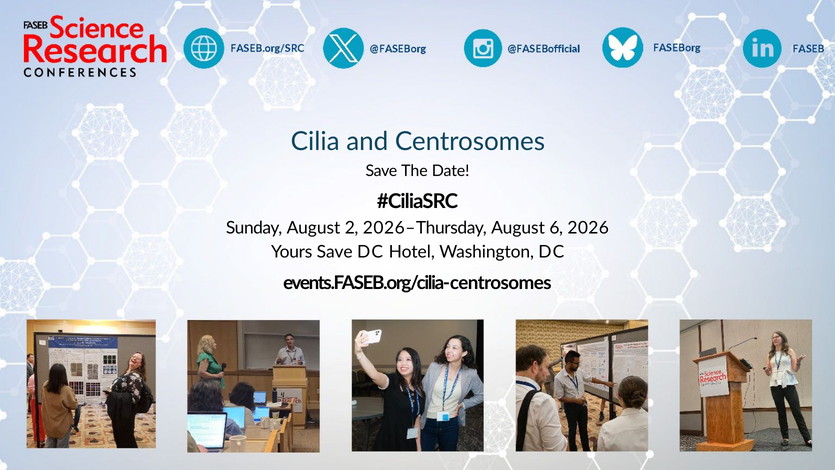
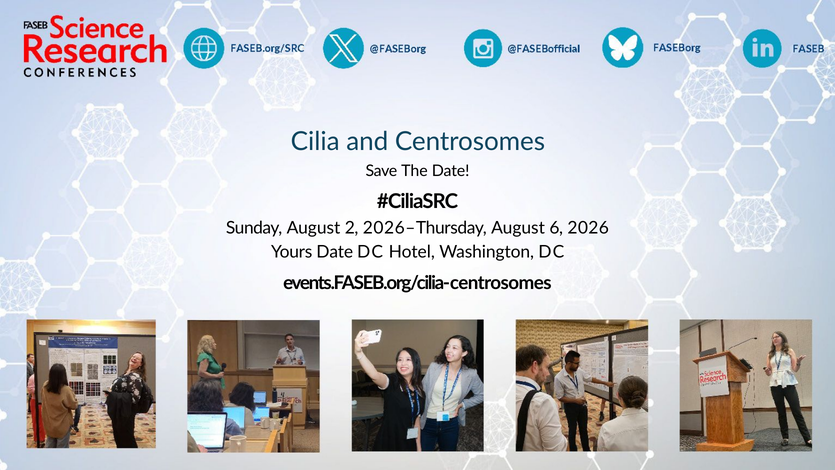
Yours Save: Save -> Date (335, 252)
